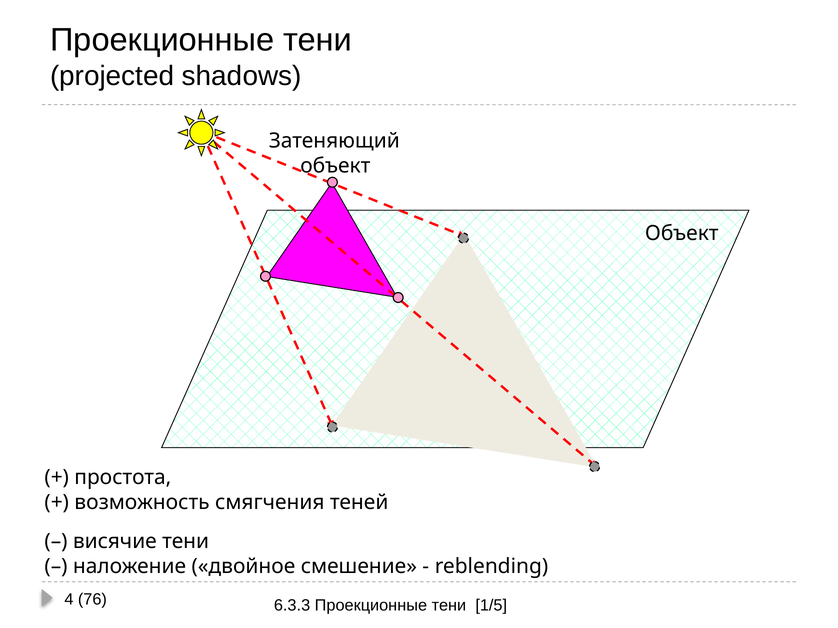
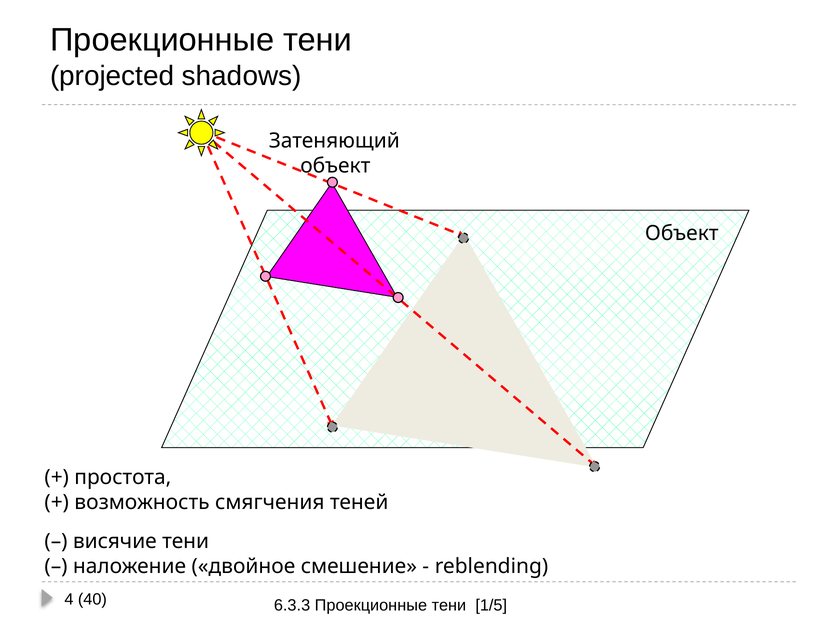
76: 76 -> 40 (92, 600)
